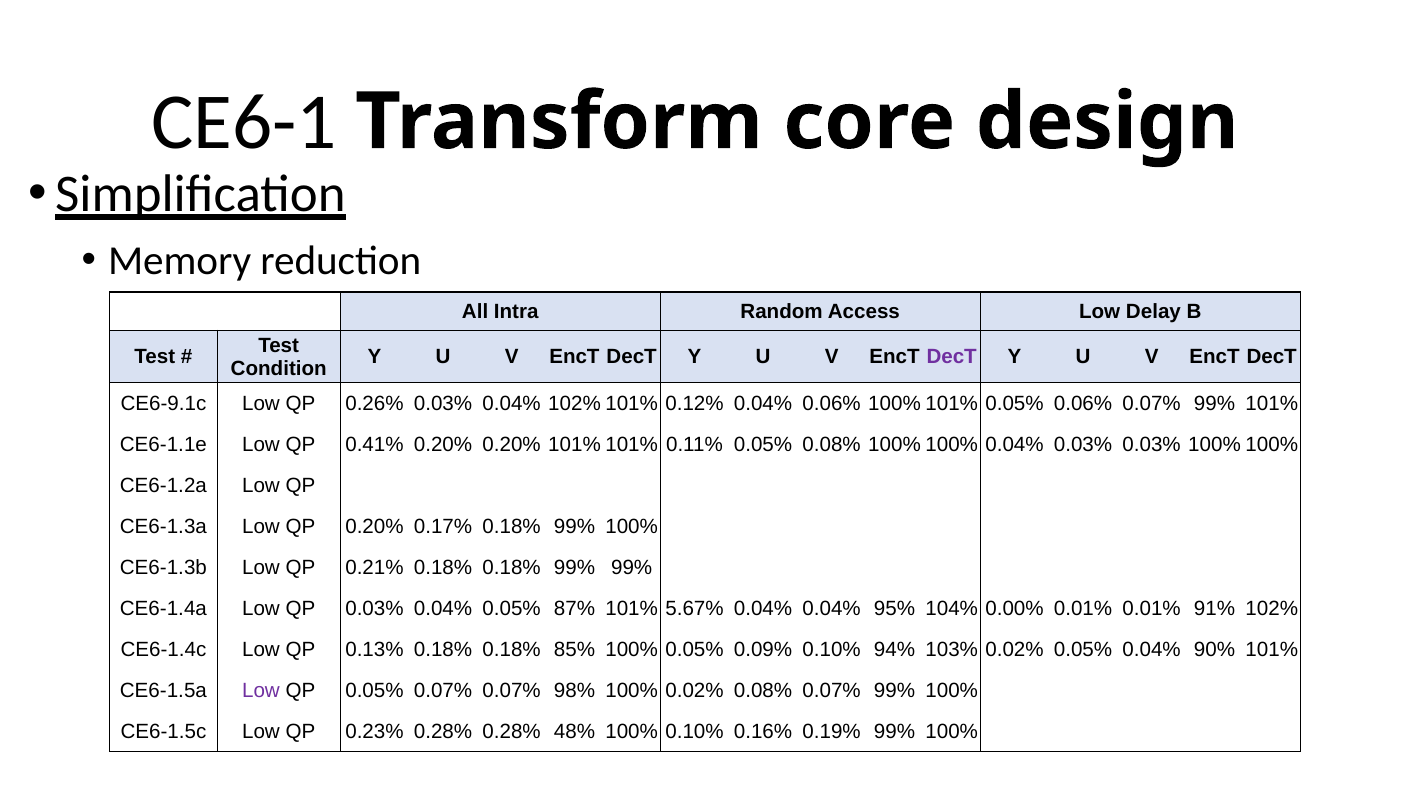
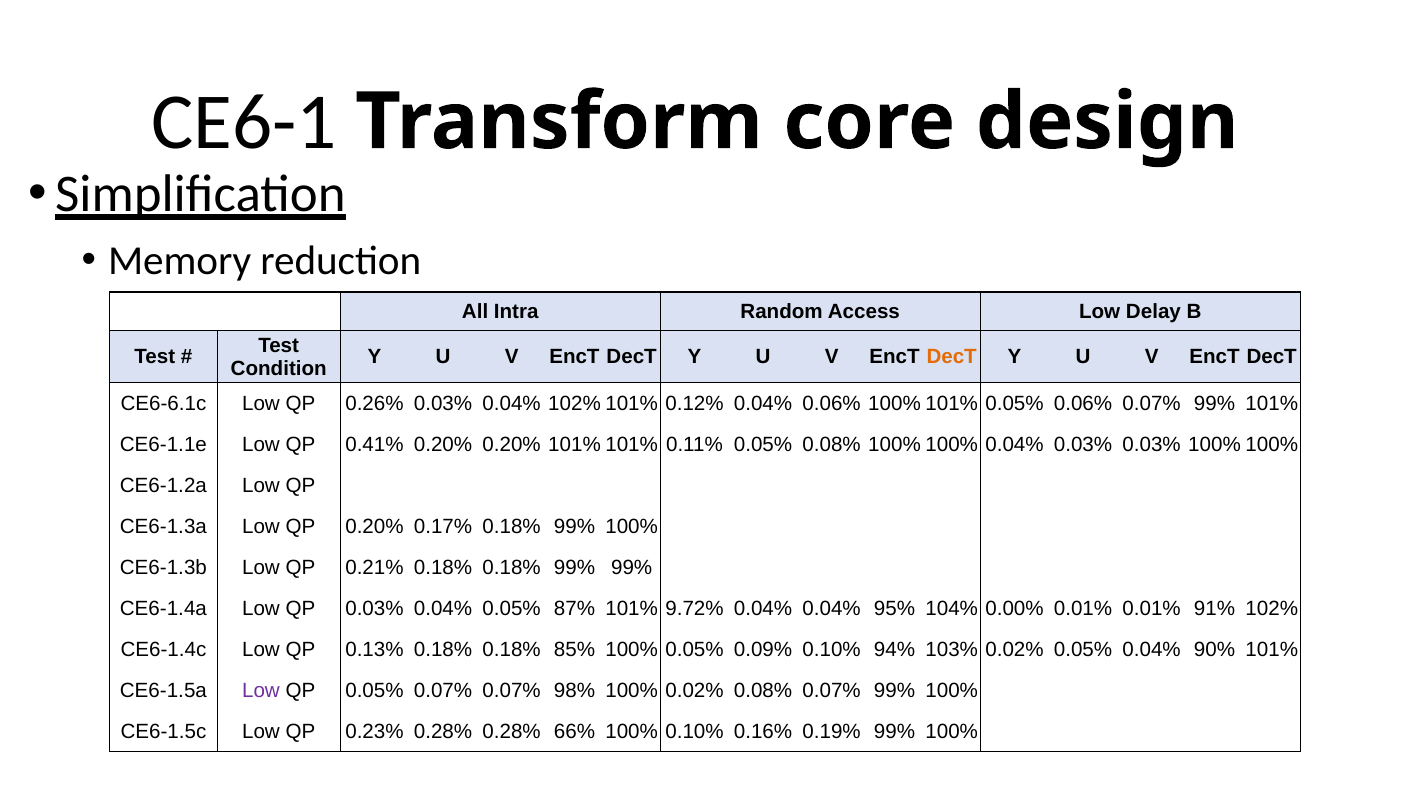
DecT colour: purple -> orange (952, 357)
CE6-9.1c: CE6-9.1c -> CE6-6.1c (163, 404)
5.67%: 5.67% -> 9.72% (695, 609)
48%: 48% -> 66% (574, 732)
